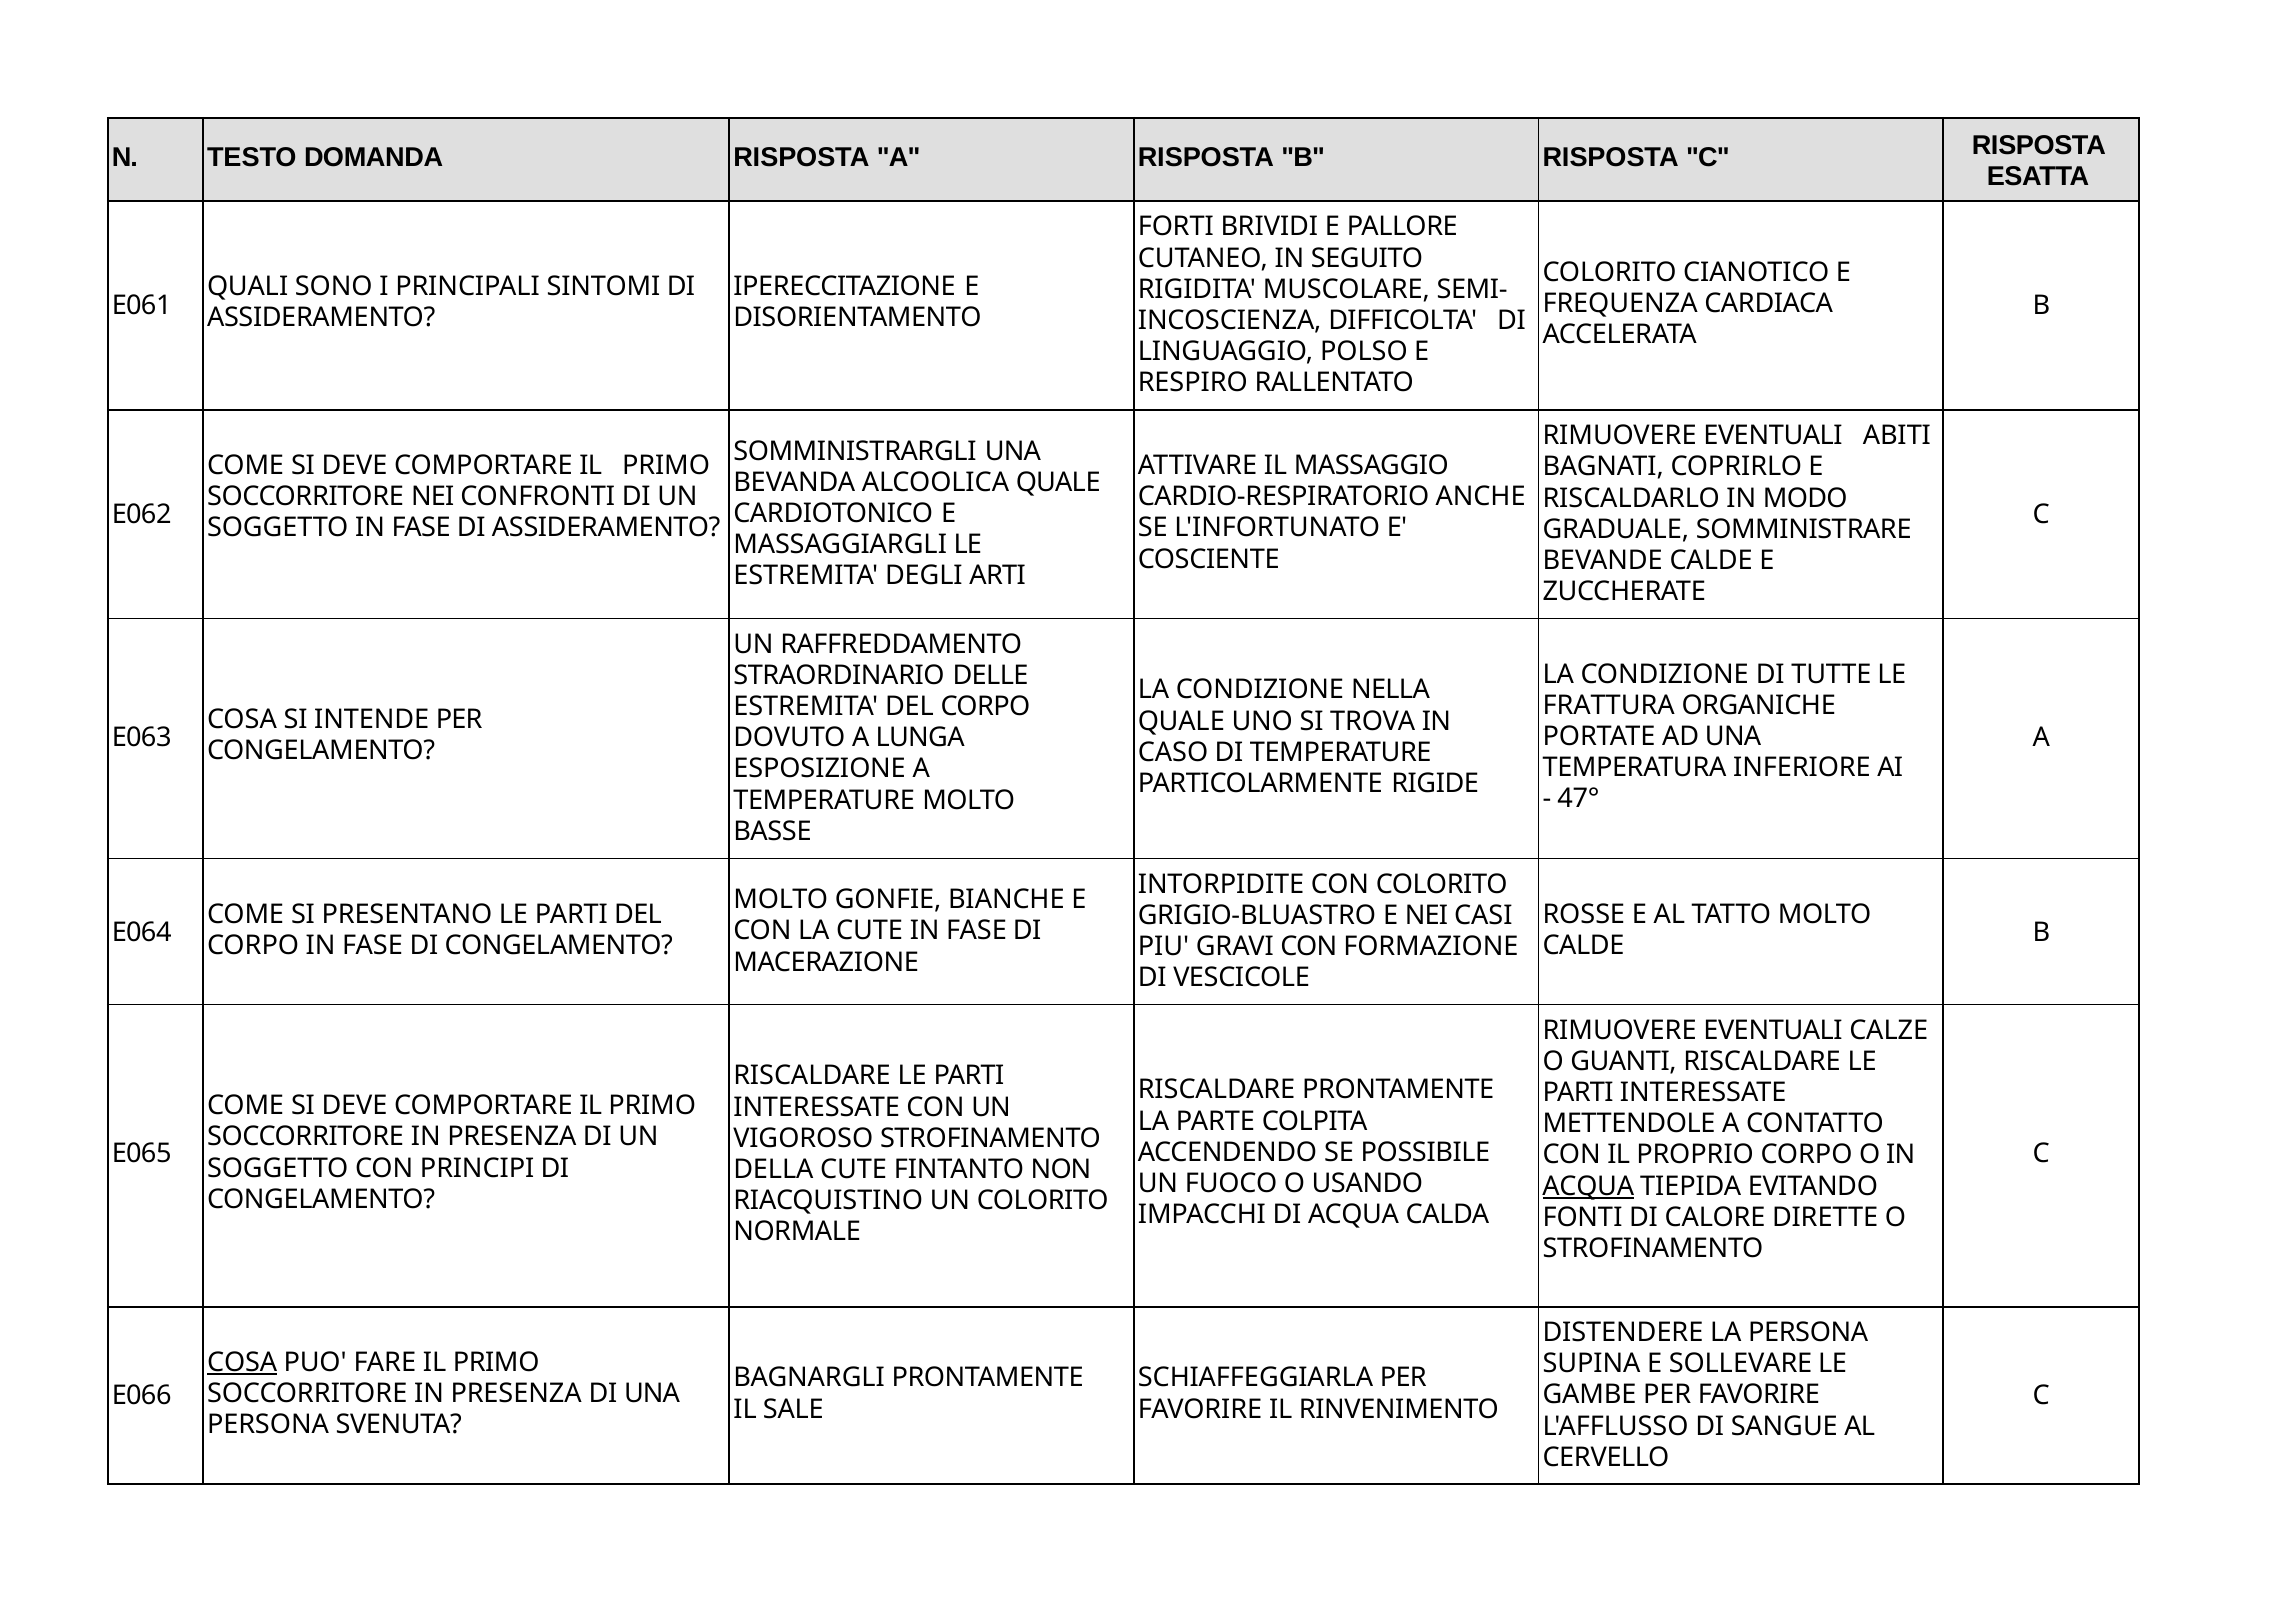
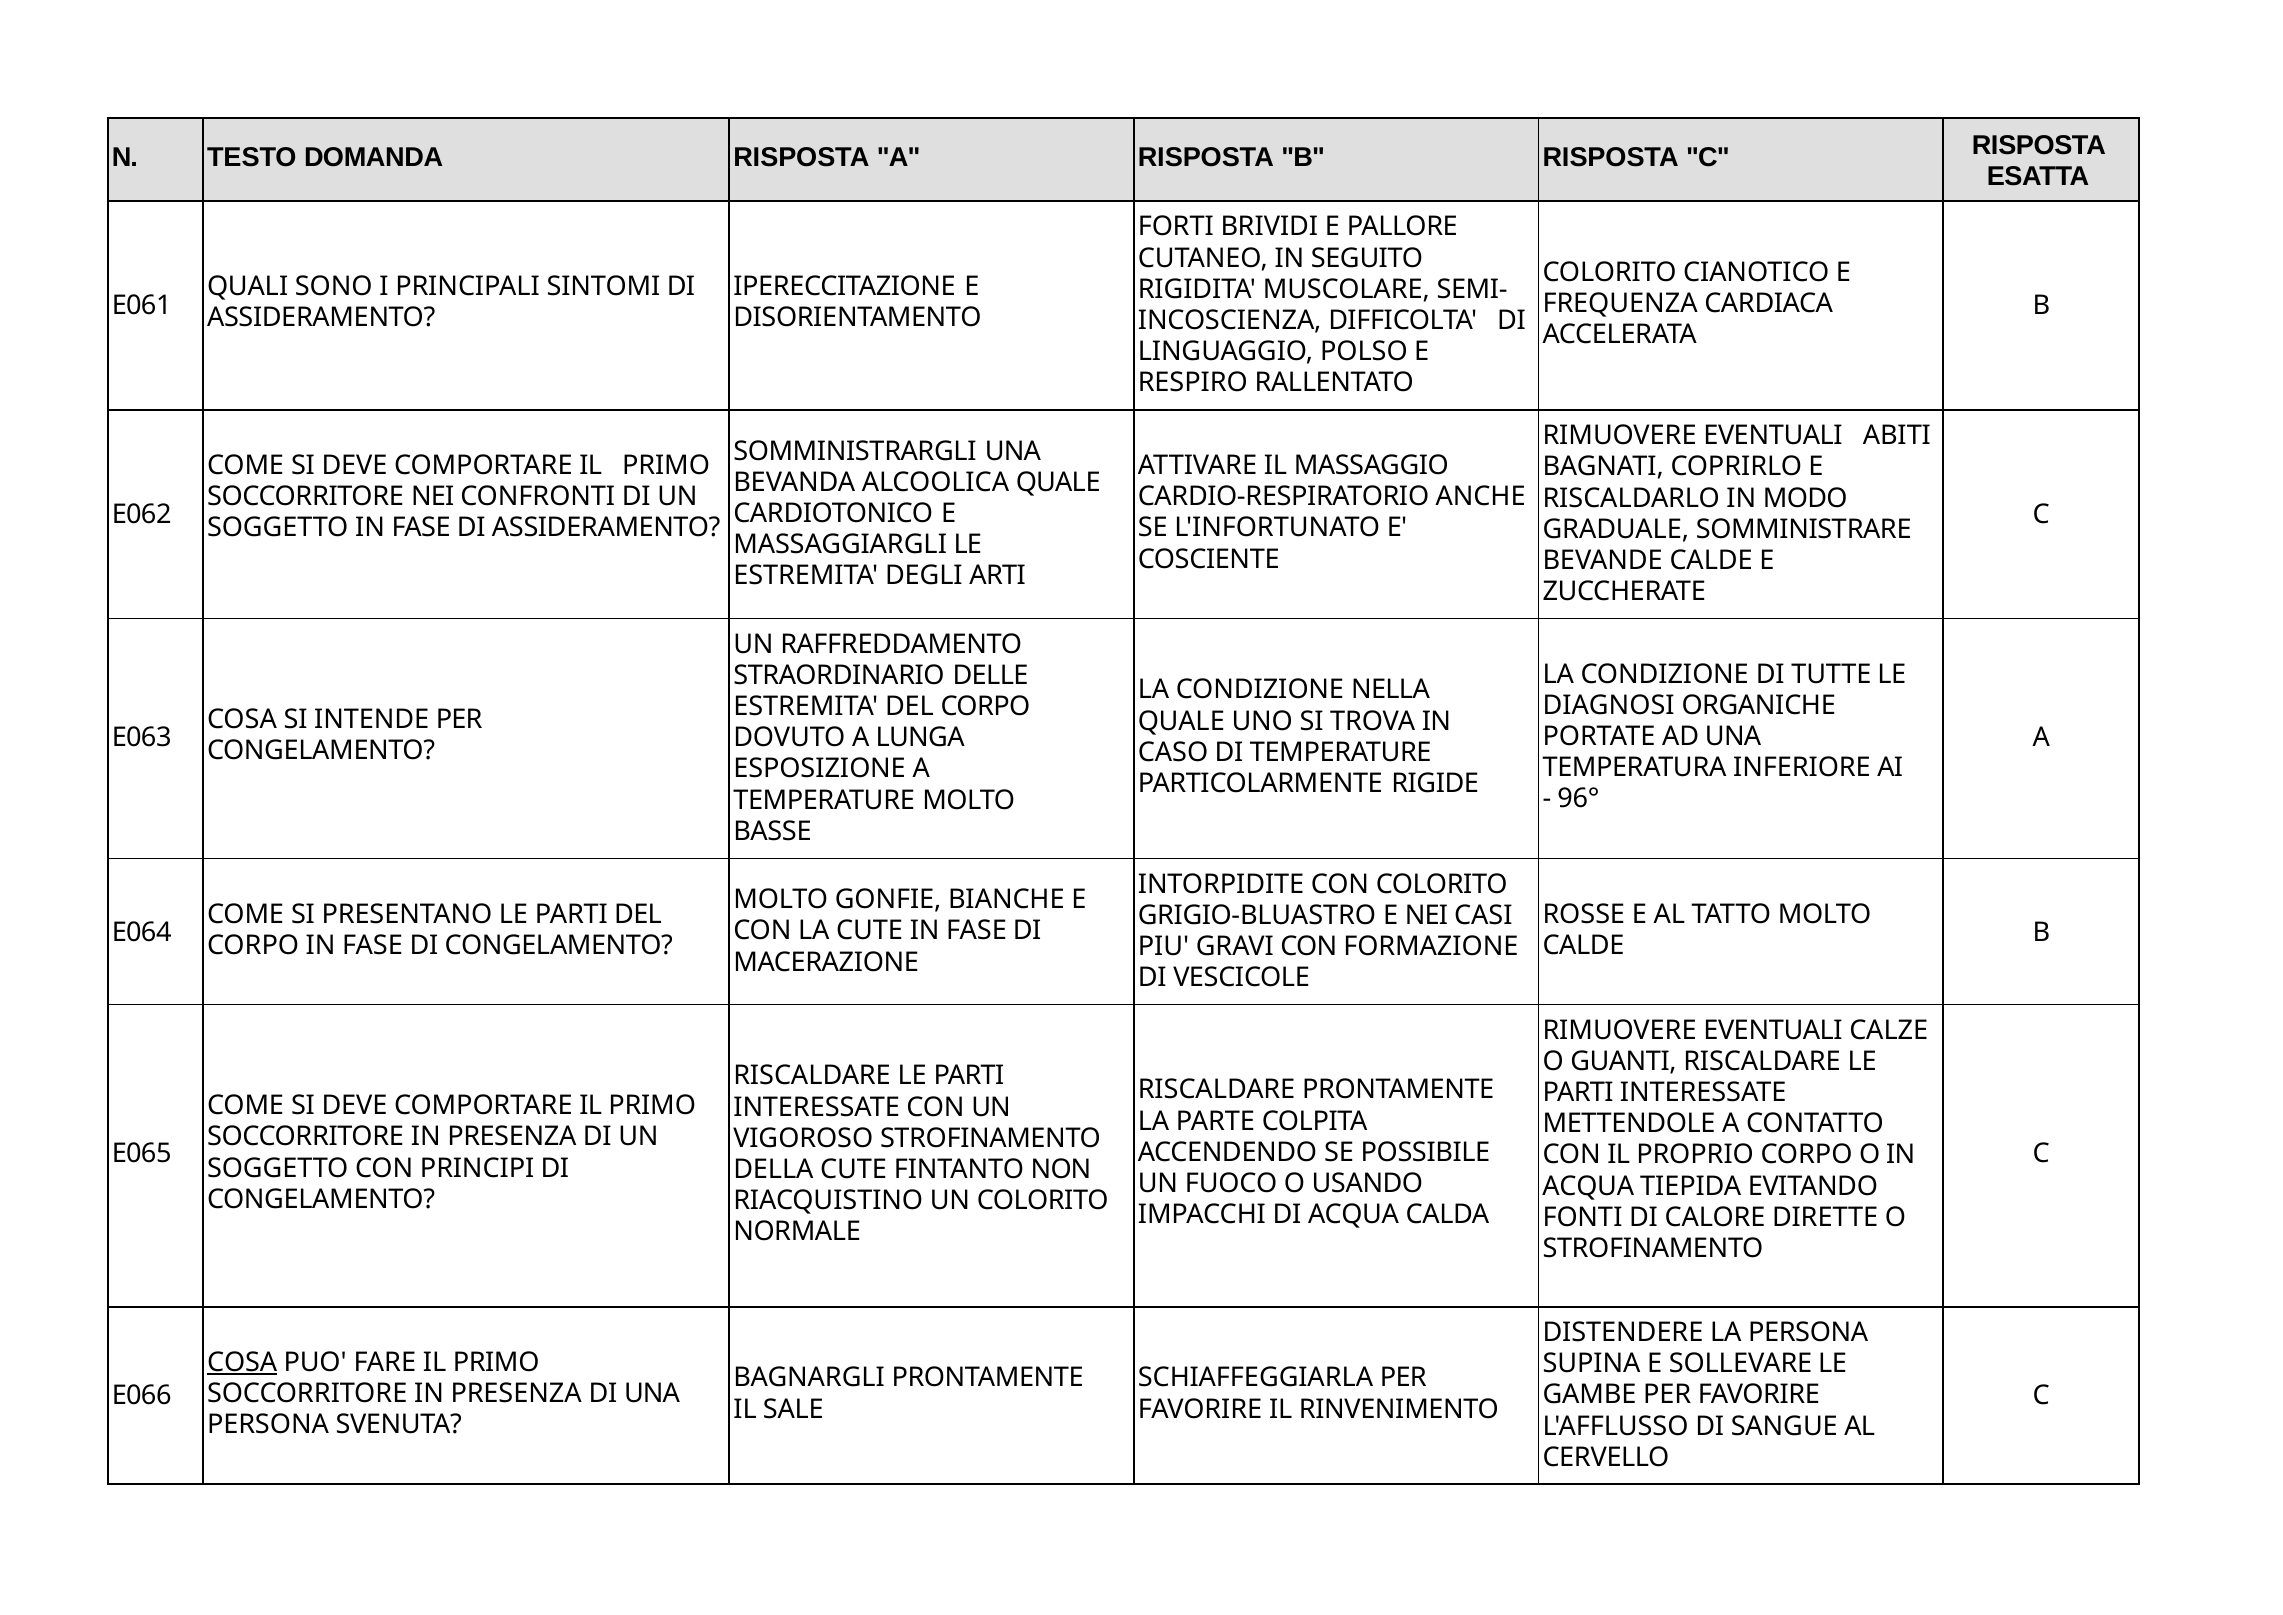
FRATTURA: FRATTURA -> DIAGNOSI (1609, 705)
47°: 47° -> 96° (1578, 798)
ACQUA underline: present -> none (1588, 1186)
